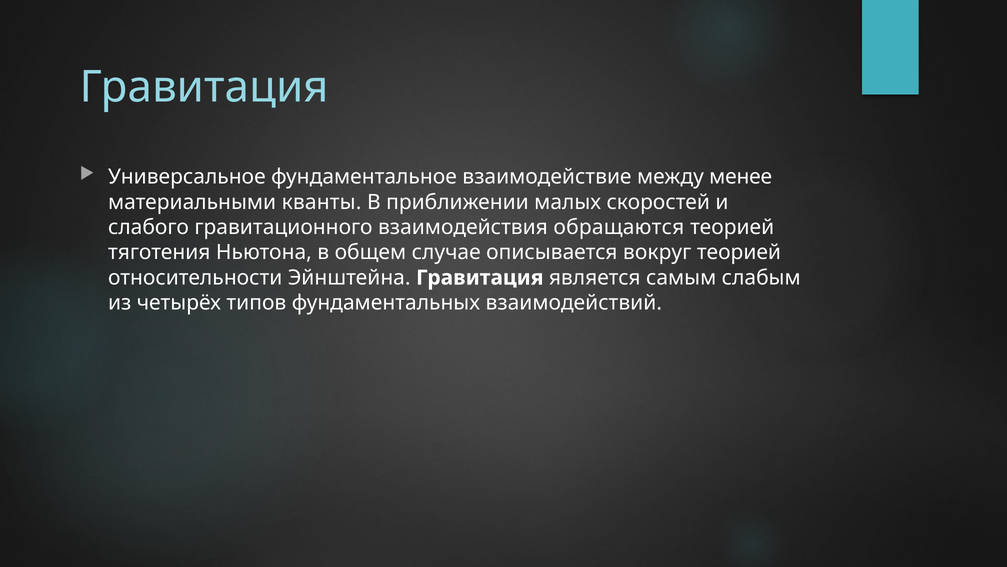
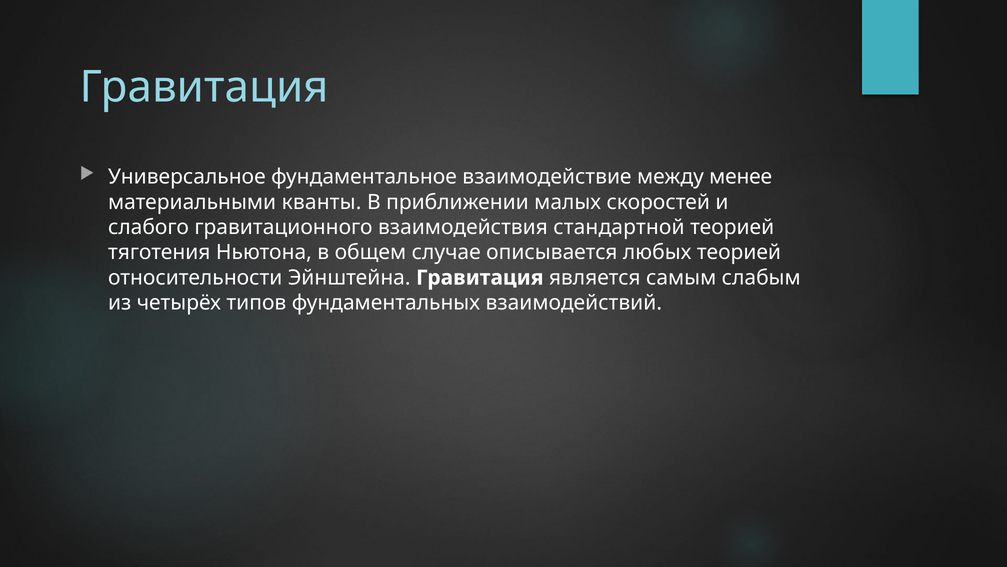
обращаются: обращаются -> стандартной (619, 227)
вокруг: вокруг -> любых (657, 252)
